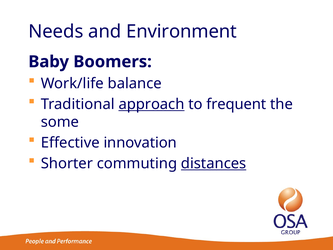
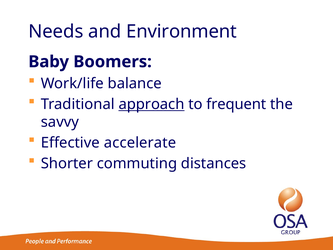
some: some -> savvy (60, 122)
innovation: innovation -> accelerate (140, 143)
distances underline: present -> none (214, 163)
